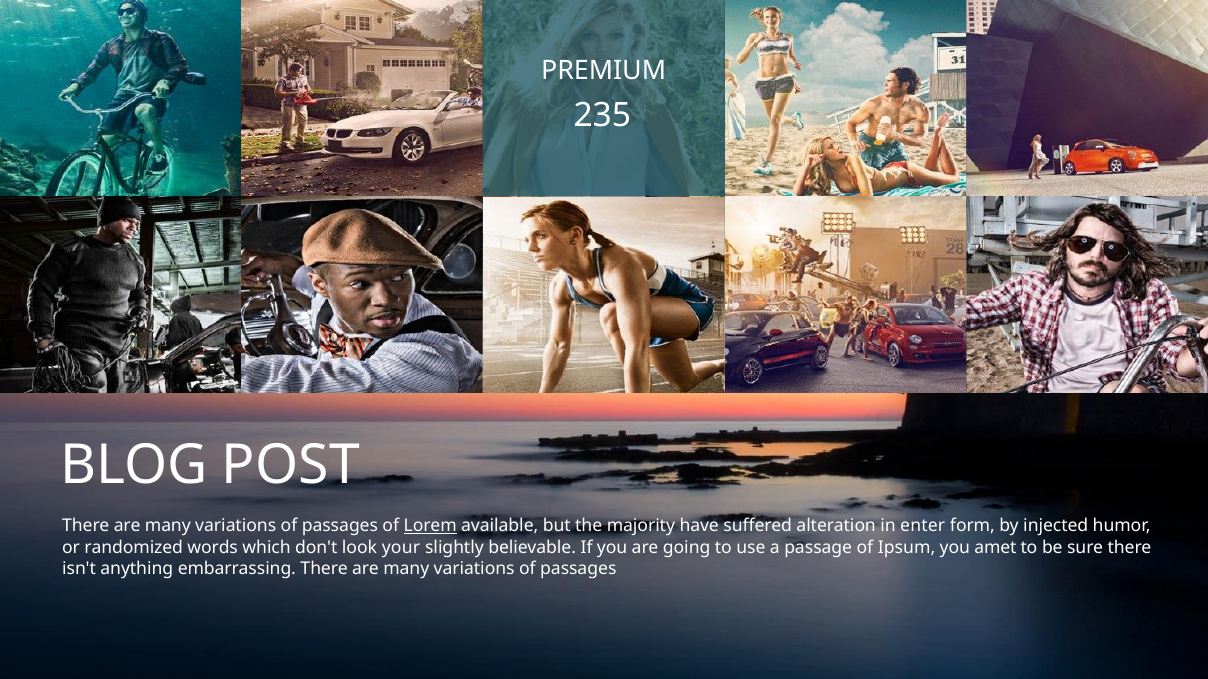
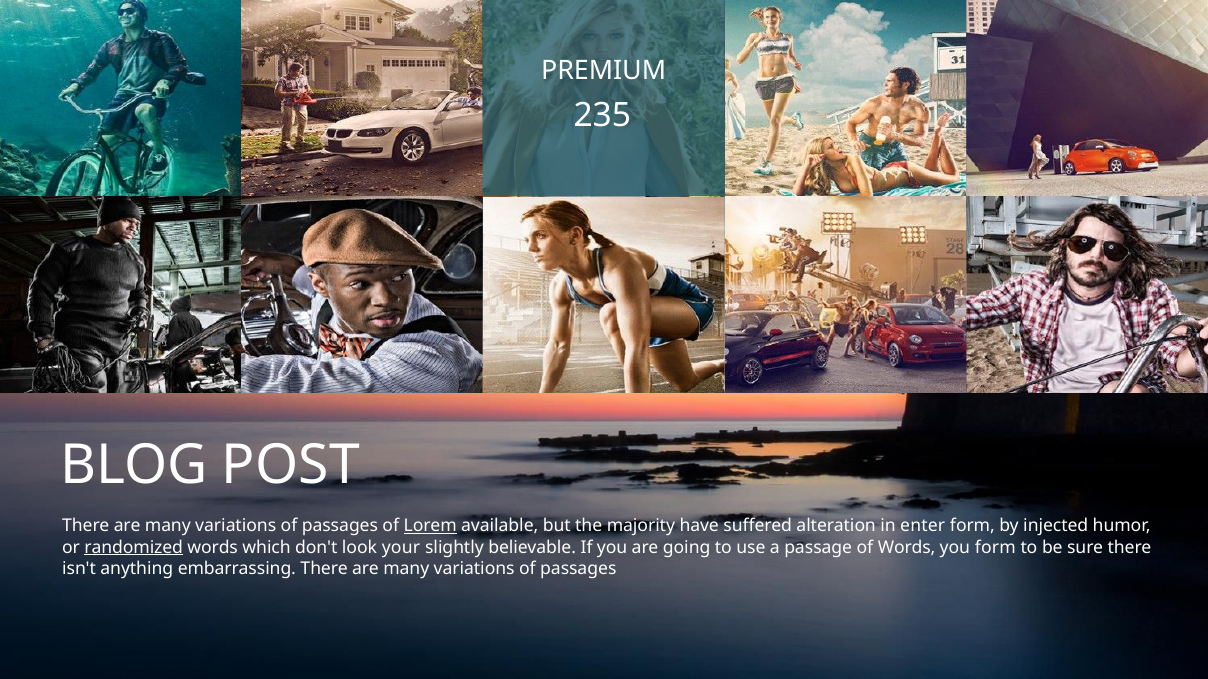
randomized underline: none -> present (134, 548)
of Ipsum: Ipsum -> Words (907, 548)
you amet: amet -> form (995, 548)
